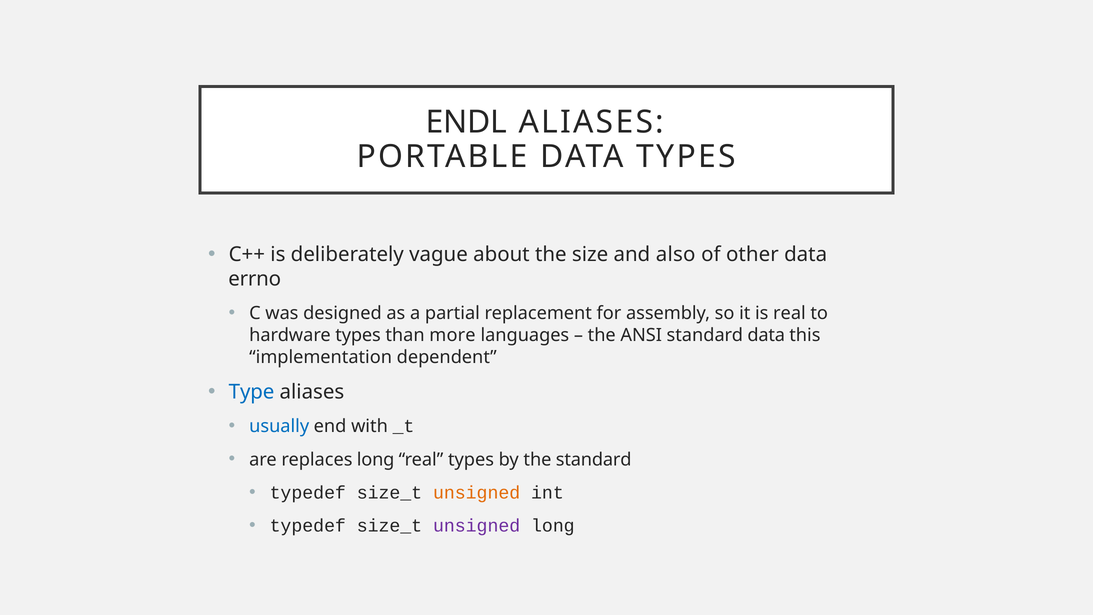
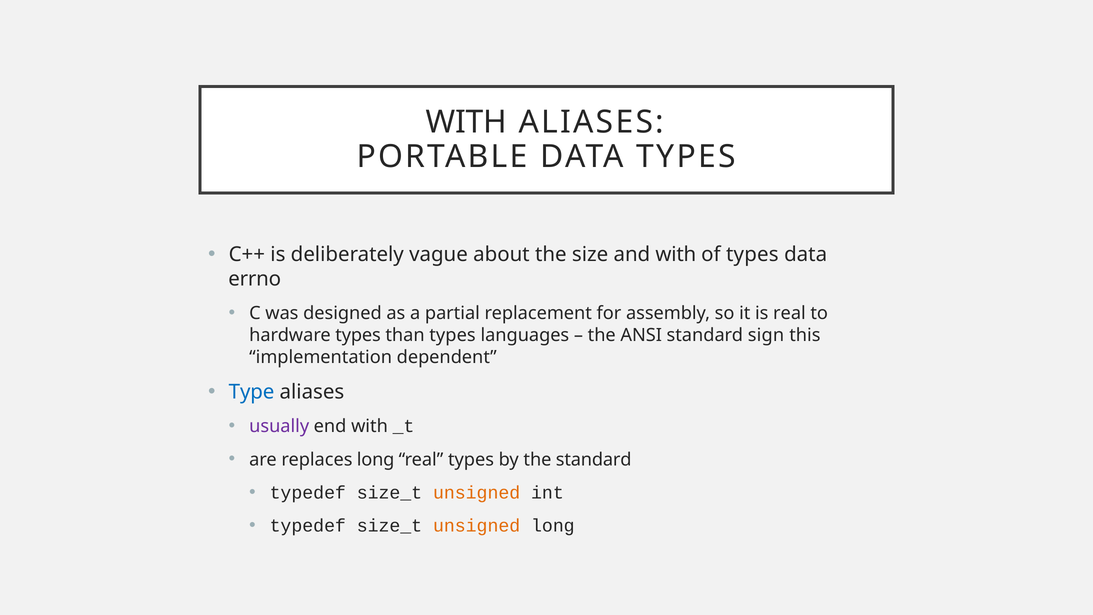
ENDL: ENDL -> WITH (466, 122)
and also: also -> with (676, 254)
of other: other -> types (752, 254)
than more: more -> types (453, 335)
standard data: data -> sign (766, 335)
usually colour: blue -> purple (279, 426)
unsigned colour: purple -> orange (477, 526)
